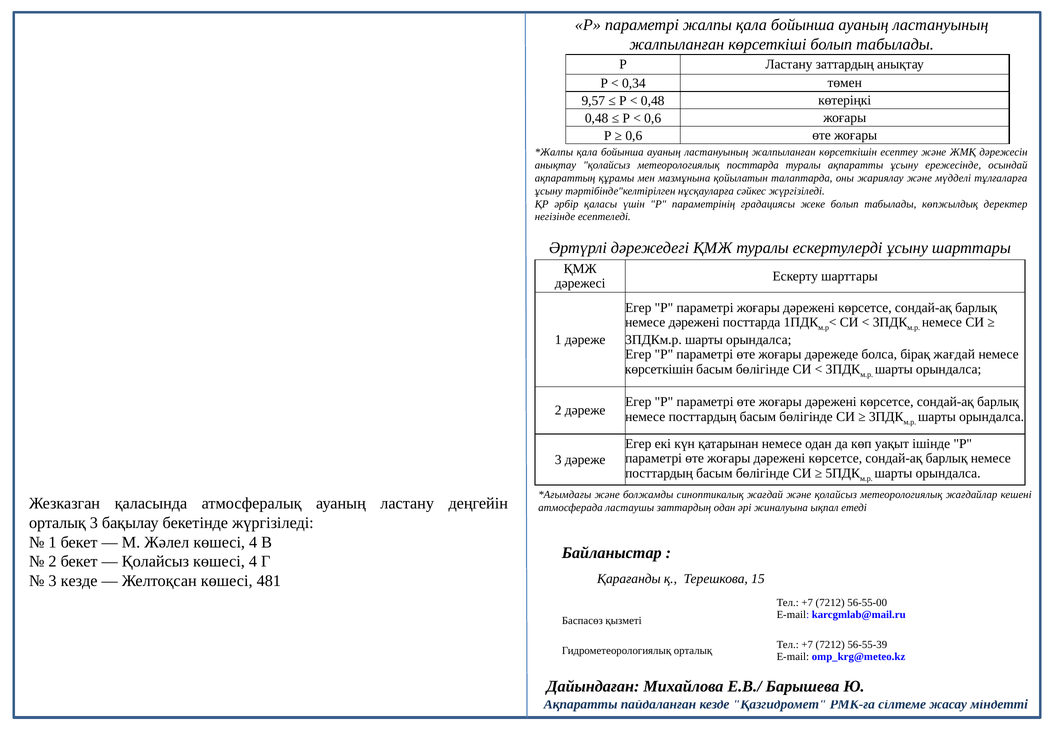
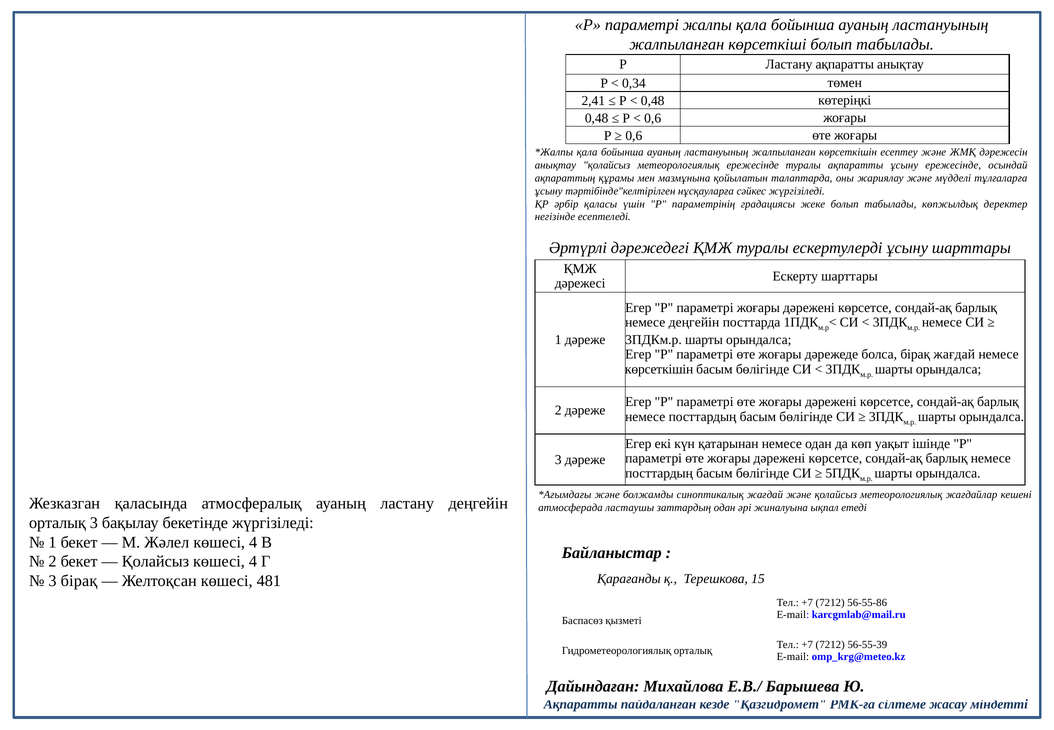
Ластану заттардың: заттардың -> ақпаратты (845, 64)
9,57: 9,57 -> 2,41 (593, 101)
метеорологиялық посттарда: посттарда -> ережесінде (753, 165)
немесе дәрежені: дәрежені -> деңгейін (694, 322)
3 кезде: кезде -> бірақ (79, 581)
56-55-00: 56-55-00 -> 56-55-86 (867, 602)
